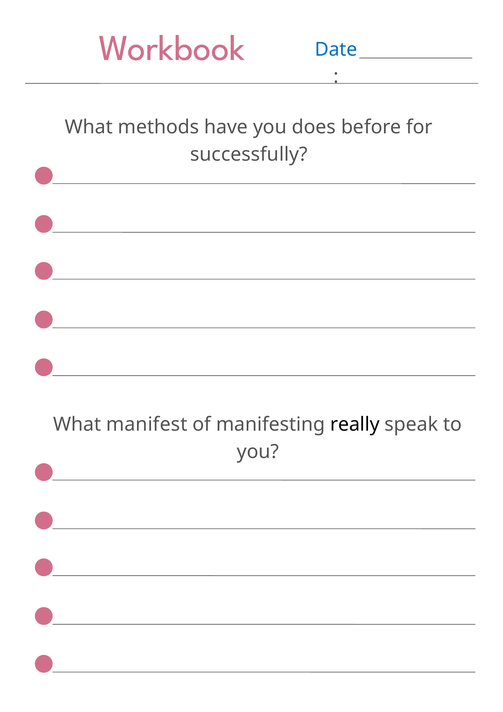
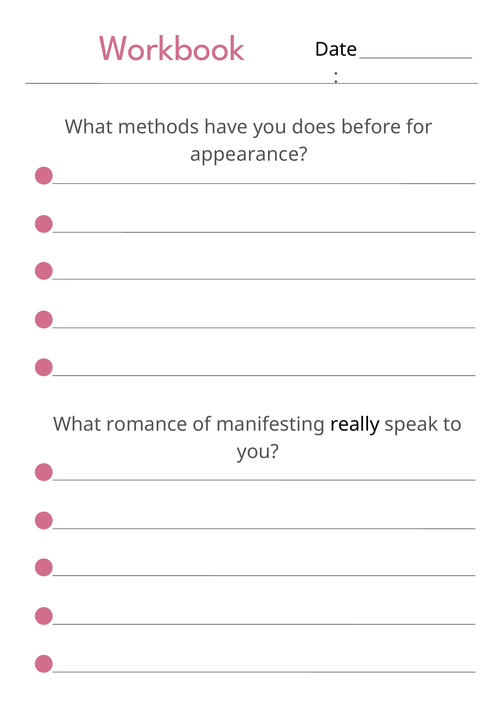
Date colour: blue -> black (336, 49)
successfully: successfully -> appearance (249, 154)
manifest: manifest -> romance (147, 424)
